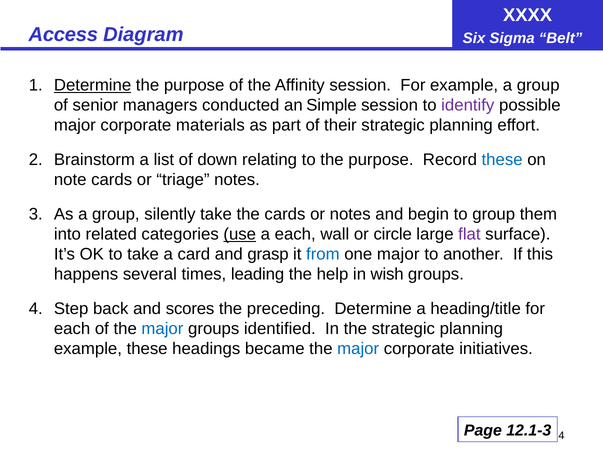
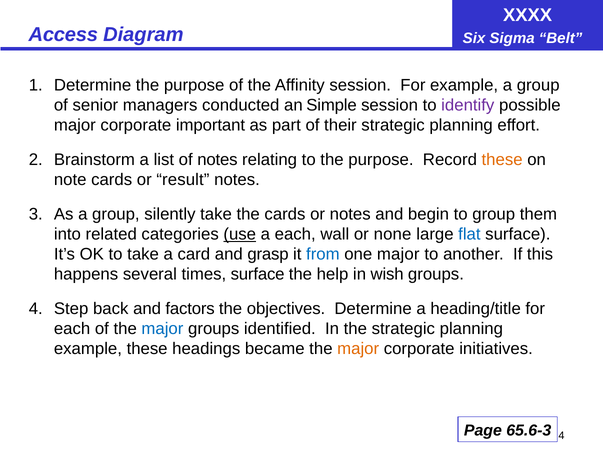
Determine underline: present -> none (93, 85)
materials: materials -> important (210, 125)
of down: down -> notes (217, 160)
these colour: blue -> orange (502, 160)
triage: triage -> result (183, 180)
circle: circle -> none (393, 234)
flat colour: purple -> blue (469, 234)
times leading: leading -> surface (258, 275)
scores: scores -> factors (190, 309)
preceding: preceding -> objectives (286, 309)
major colour: blue -> orange (358, 349)
12.1-3: 12.1-3 -> 65.6-3 (529, 431)
